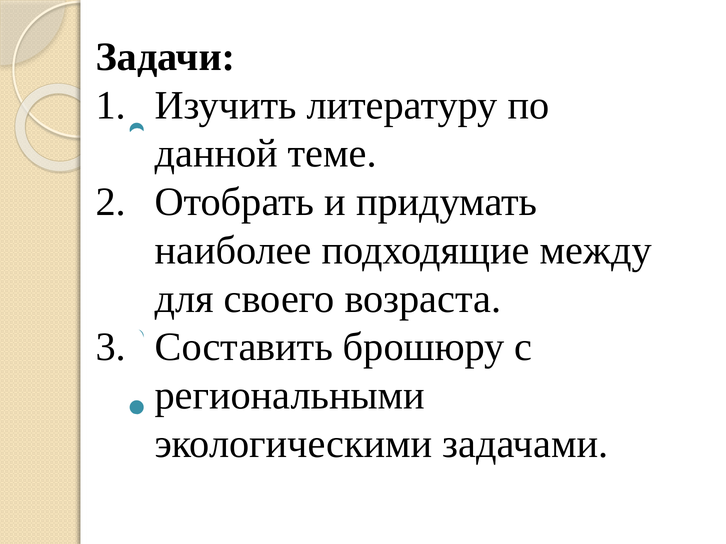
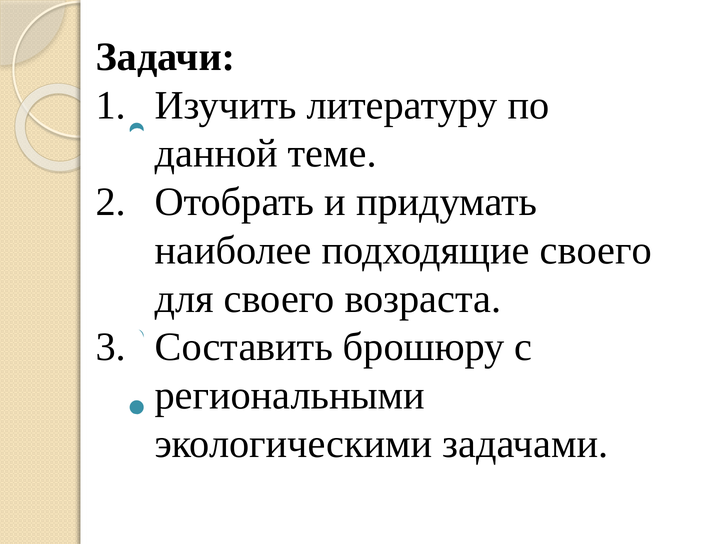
подходящие между: между -> своего (596, 251)
